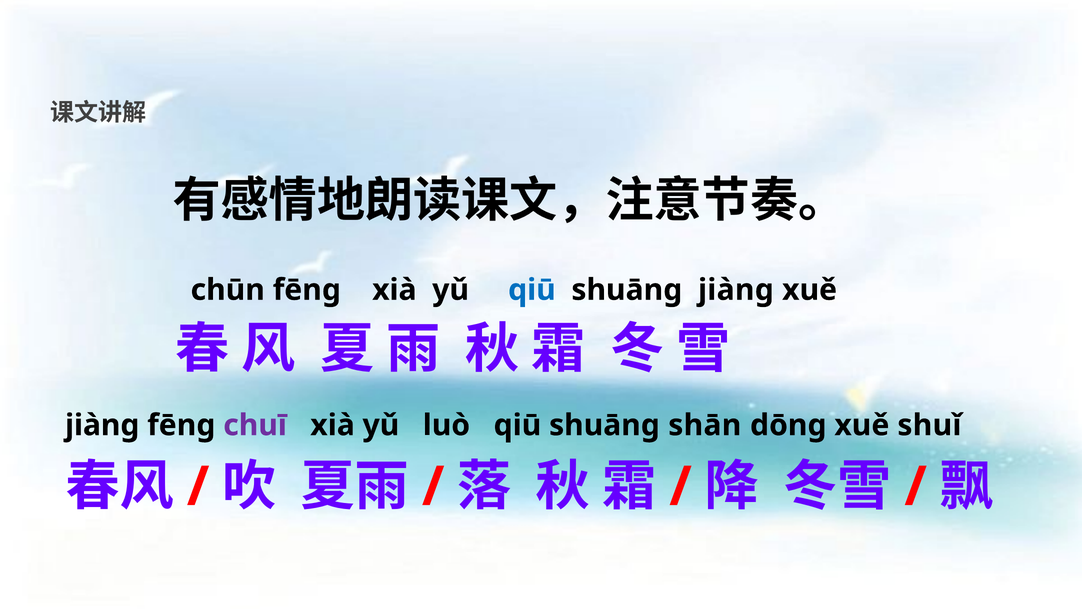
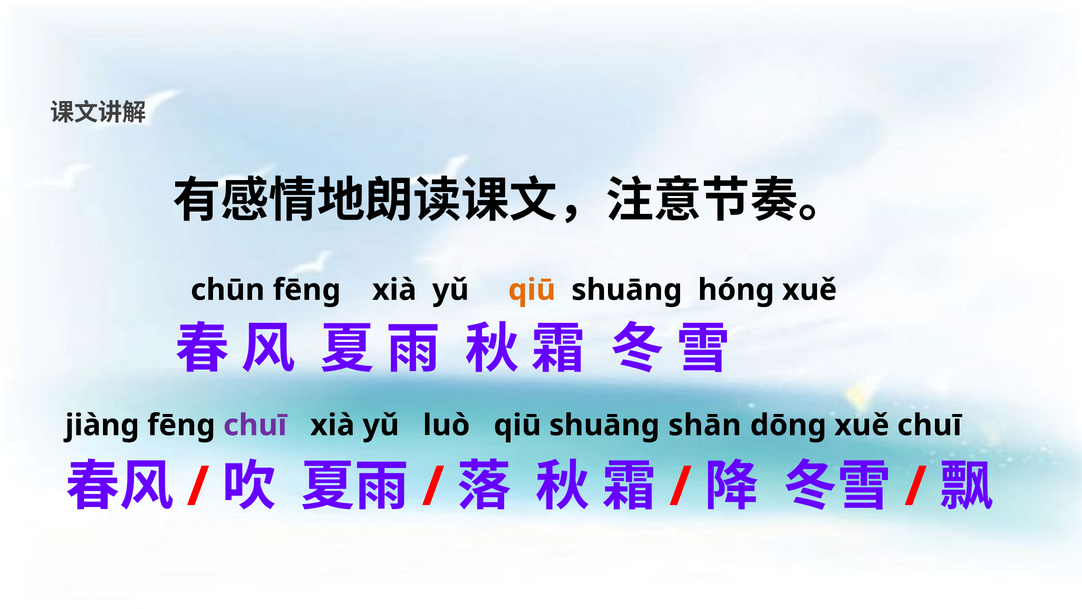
qiū colour: blue -> orange (532, 290)
shuānɡ jiànɡ: jiànɡ -> hónɡ (736, 290)
xuě shuǐ: shuǐ -> chuī (929, 425)
